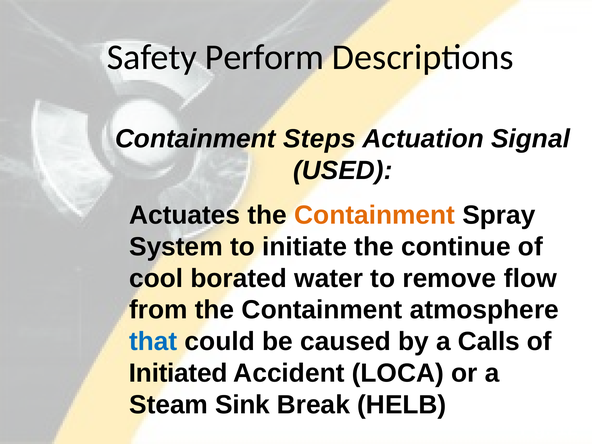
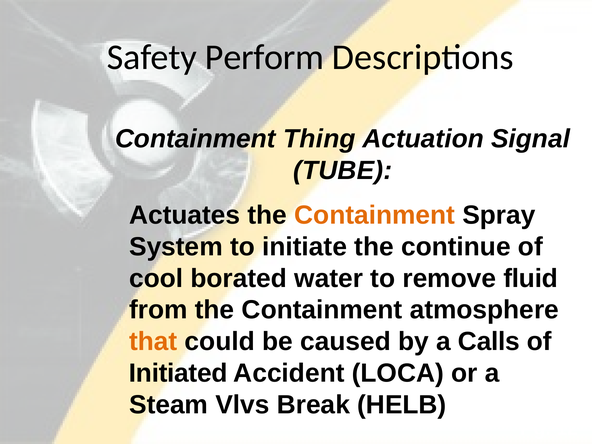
Steps: Steps -> Thing (319, 139)
USED: USED -> TUBE (343, 171)
flow: flow -> fluid (531, 278)
that colour: blue -> orange (153, 342)
Sink: Sink -> Vlvs (242, 405)
